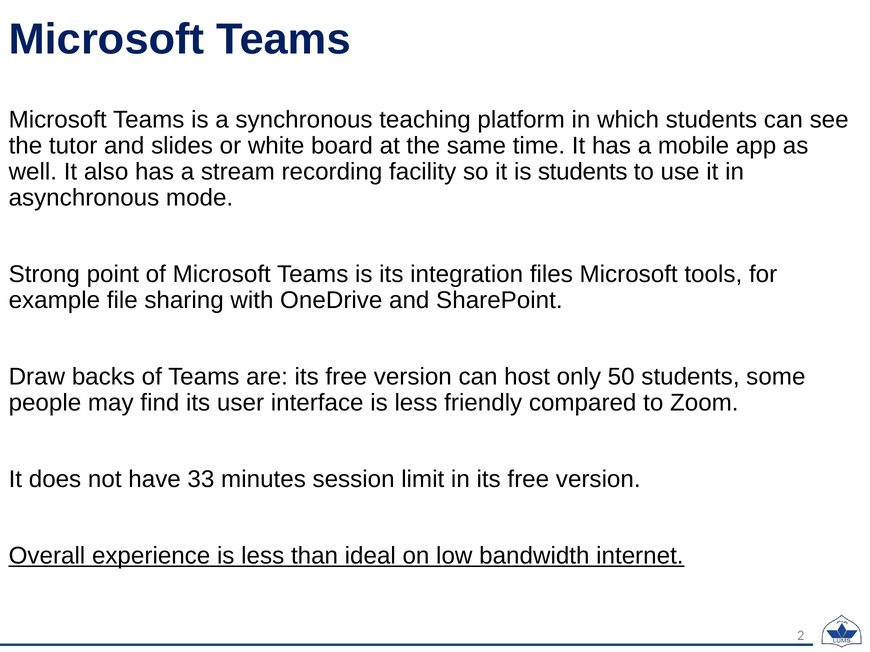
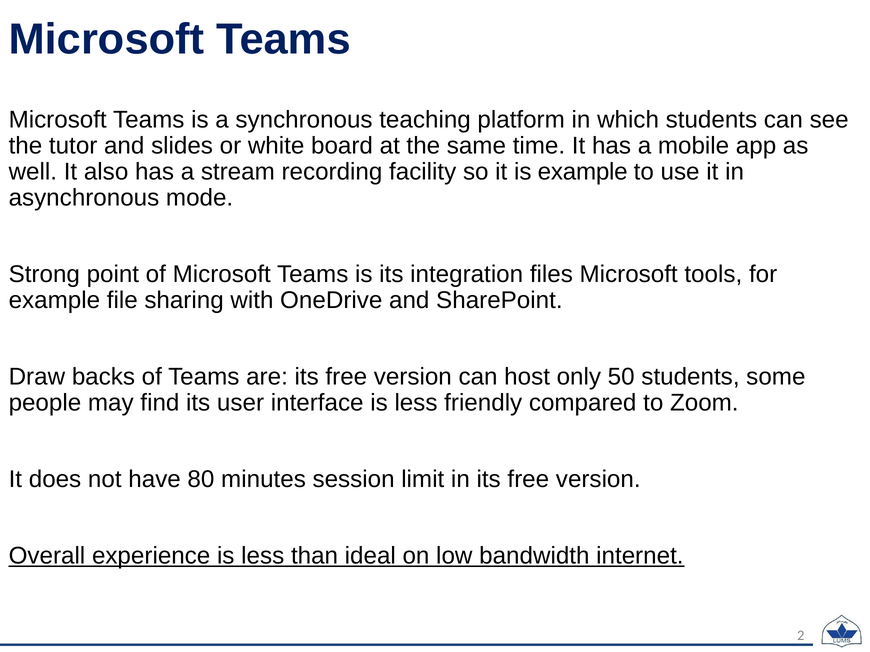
is students: students -> example (583, 172)
33: 33 -> 80 (201, 480)
